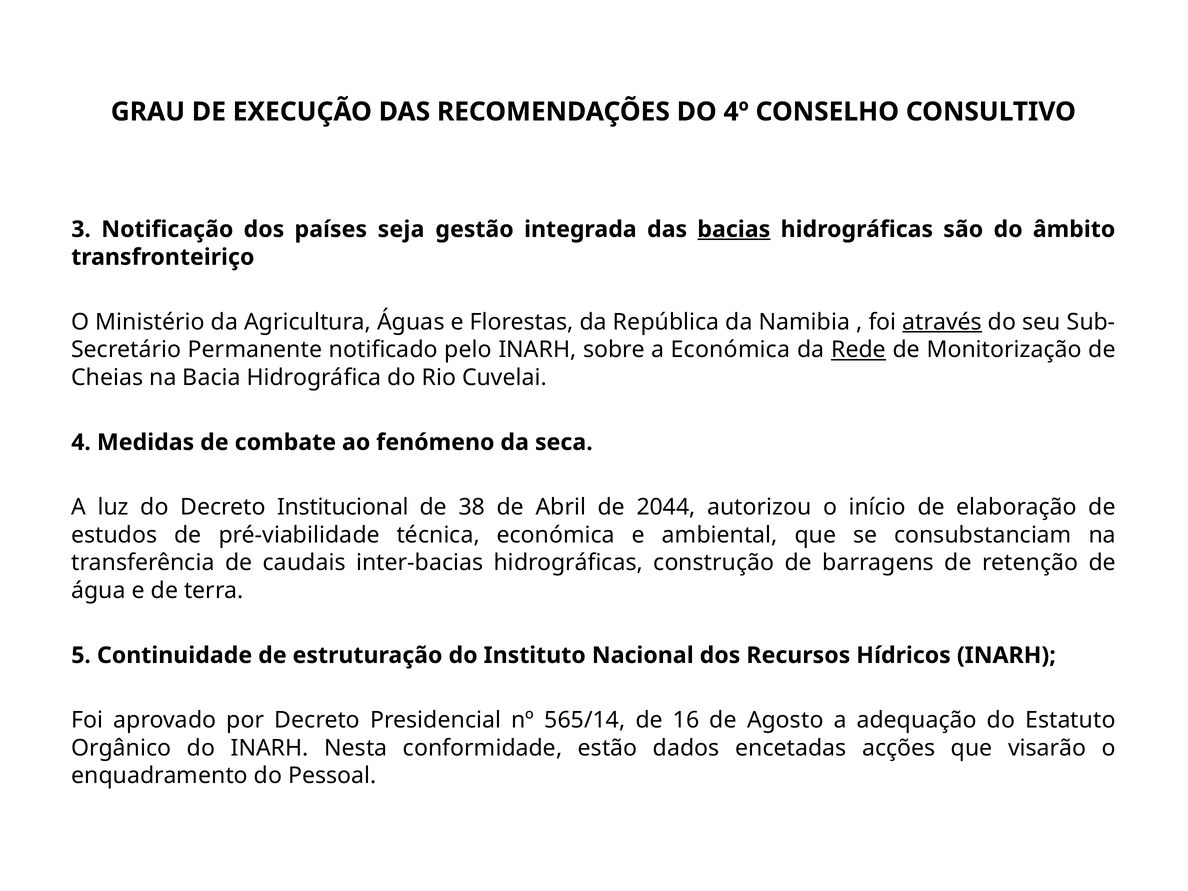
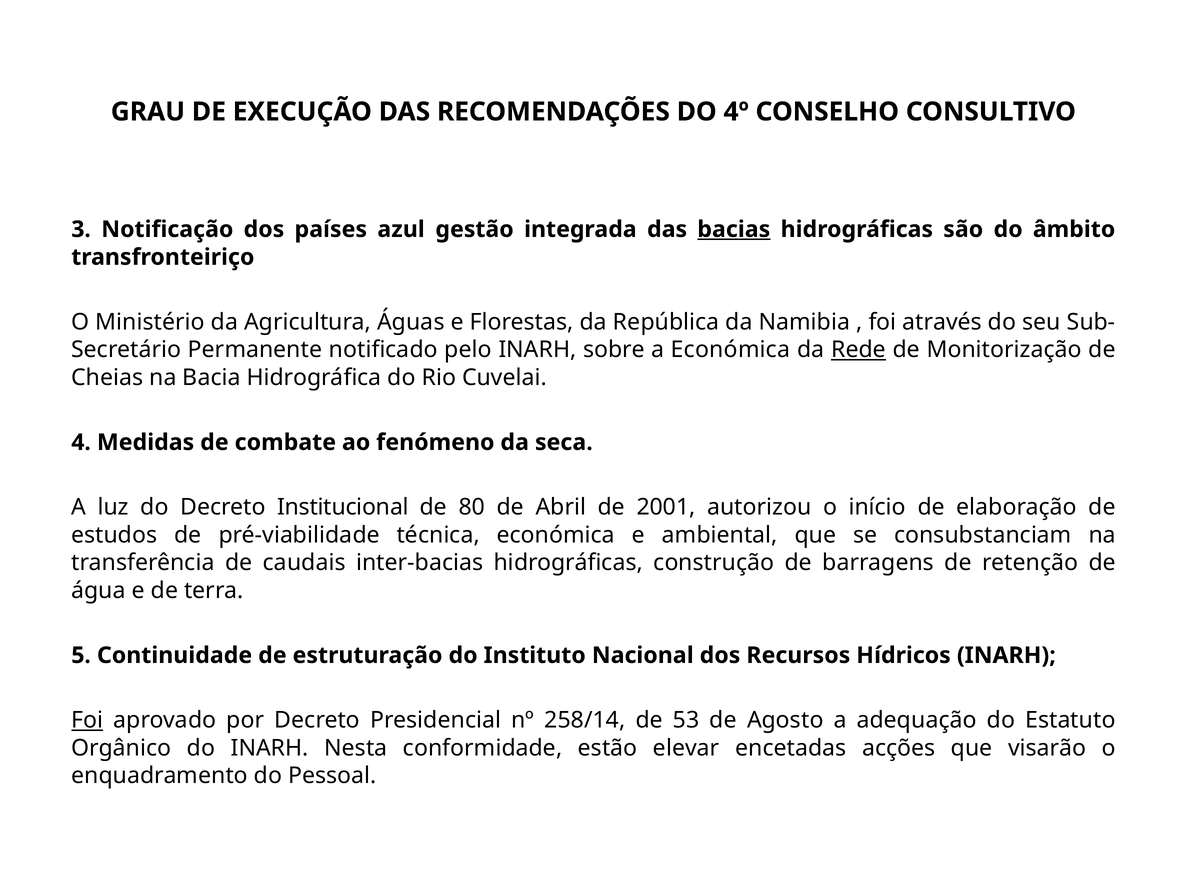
seja: seja -> azul (401, 229)
através underline: present -> none (942, 322)
38: 38 -> 80 (472, 507)
2044: 2044 -> 2001 (666, 507)
Foi underline: none -> present (87, 720)
565/14: 565/14 -> 258/14 (585, 720)
16: 16 -> 53 (686, 720)
dados: dados -> elevar (686, 748)
